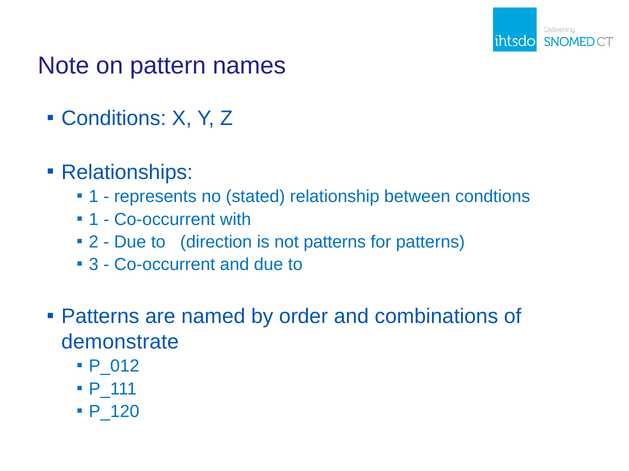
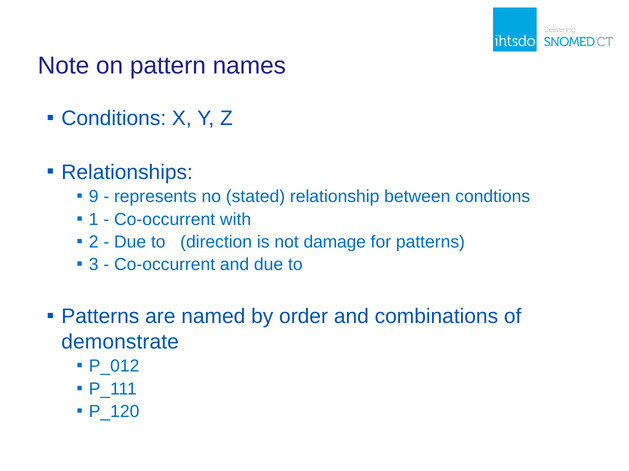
1: 1 -> 9 (94, 197)
not patterns: patterns -> damage (335, 242)
